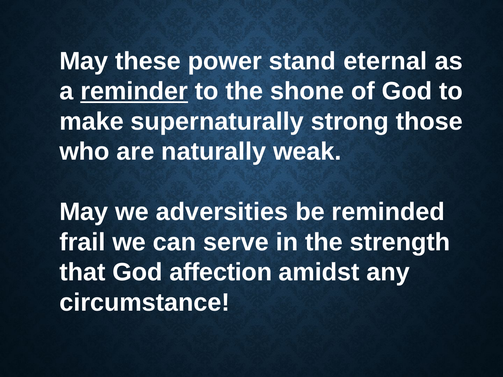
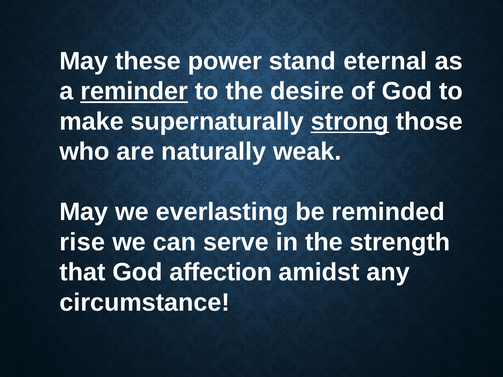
shone: shone -> desire (307, 91)
strong underline: none -> present (350, 122)
adversities: adversities -> everlasting (222, 212)
frail: frail -> rise (82, 242)
